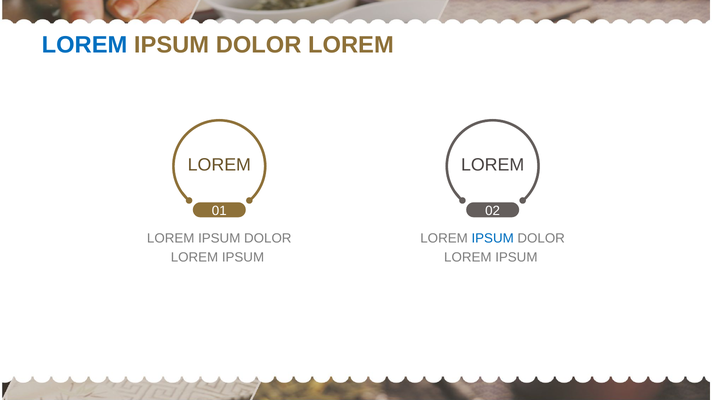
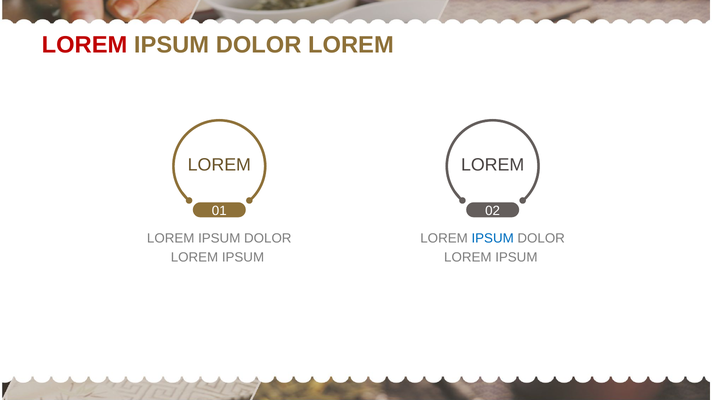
LOREM colour: blue -> red (85, 45)
